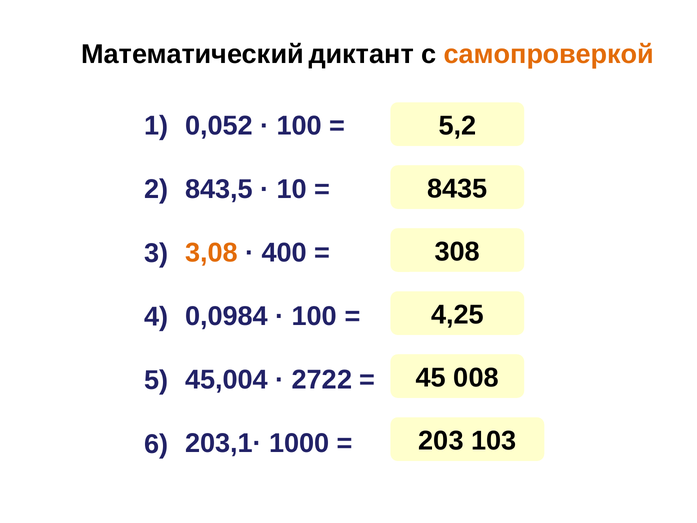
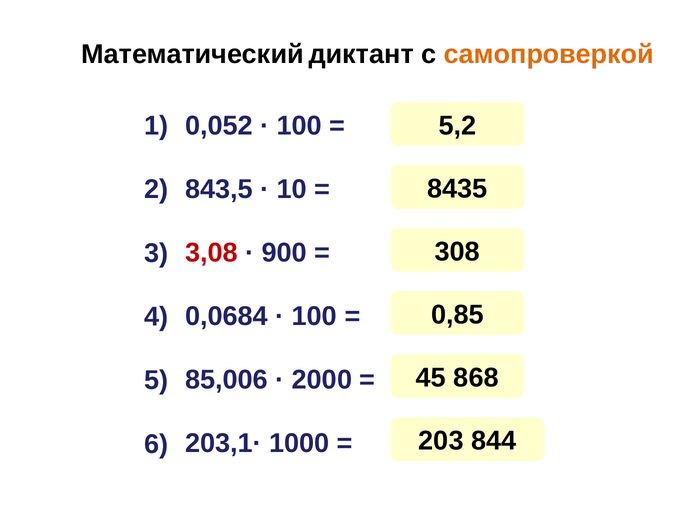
3,08 colour: orange -> red (212, 253)
400: 400 -> 900 (284, 253)
4,25: 4,25 -> 0,85 (457, 315)
0,0984: 0,0984 -> 0,0684 (227, 316)
008: 008 -> 868 (476, 378)
45,004: 45,004 -> 85,006 (227, 380)
2722: 2722 -> 2000 (322, 380)
103: 103 -> 844 (494, 441)
